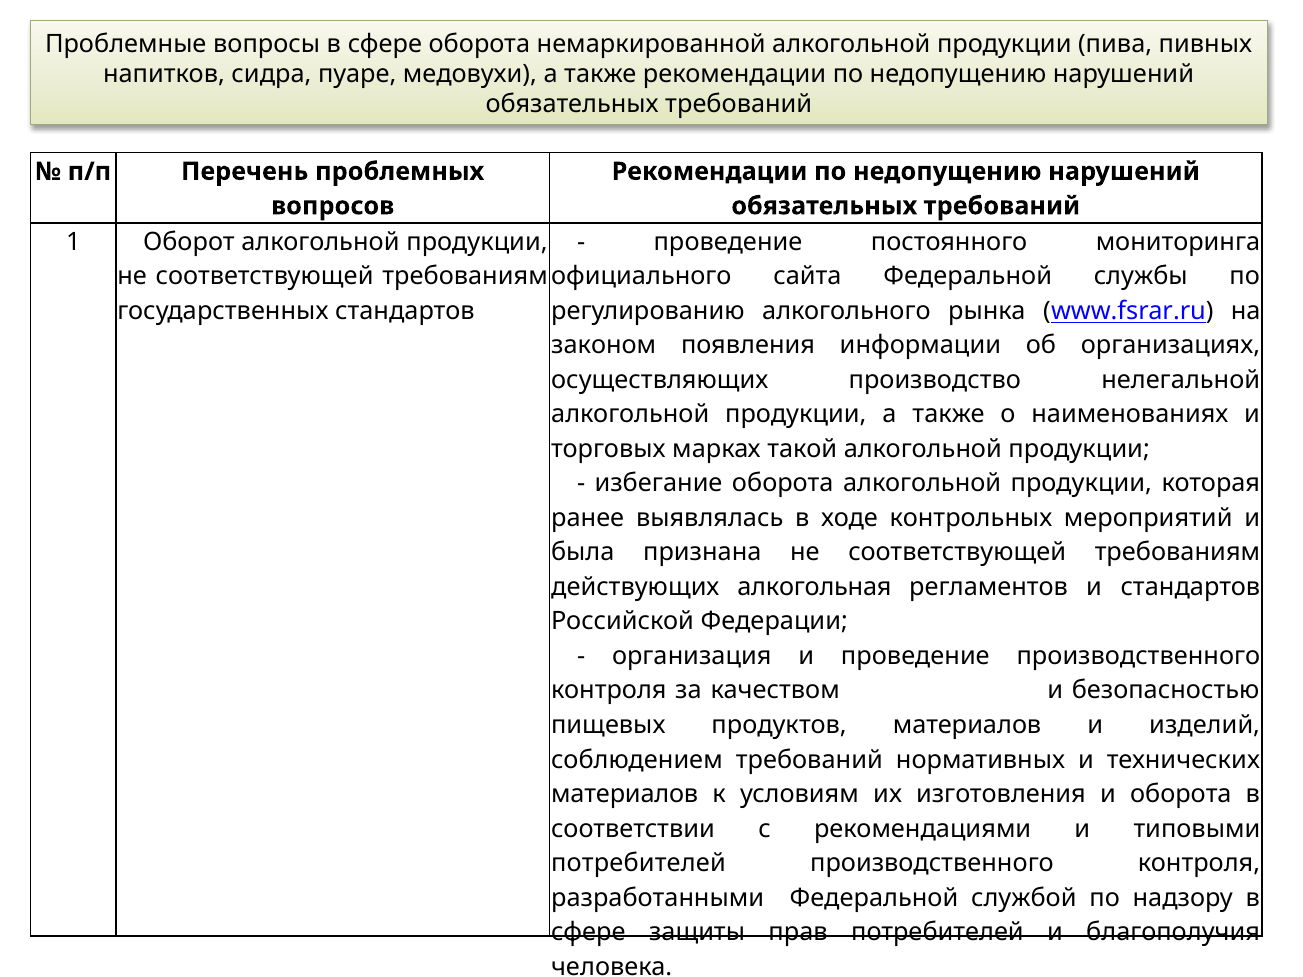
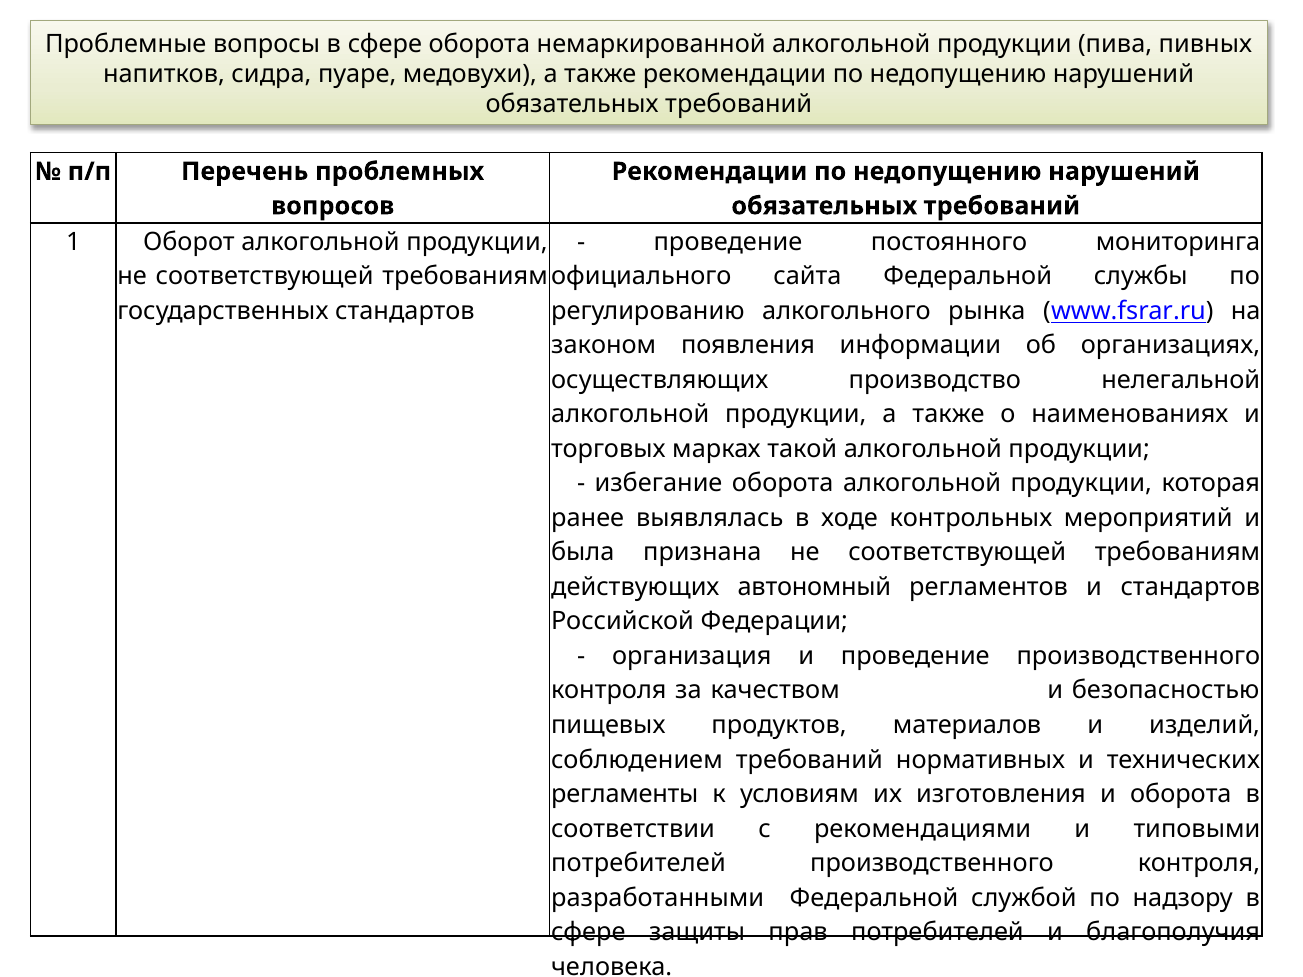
алкогольная: алкогольная -> автономный (814, 587)
материалов: материалов -> регламенты (625, 794)
